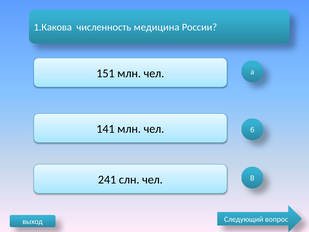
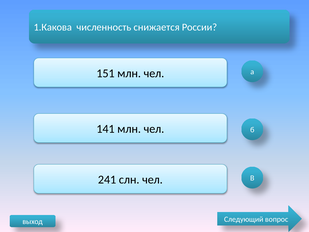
медицина: медицина -> снижается (157, 27)
